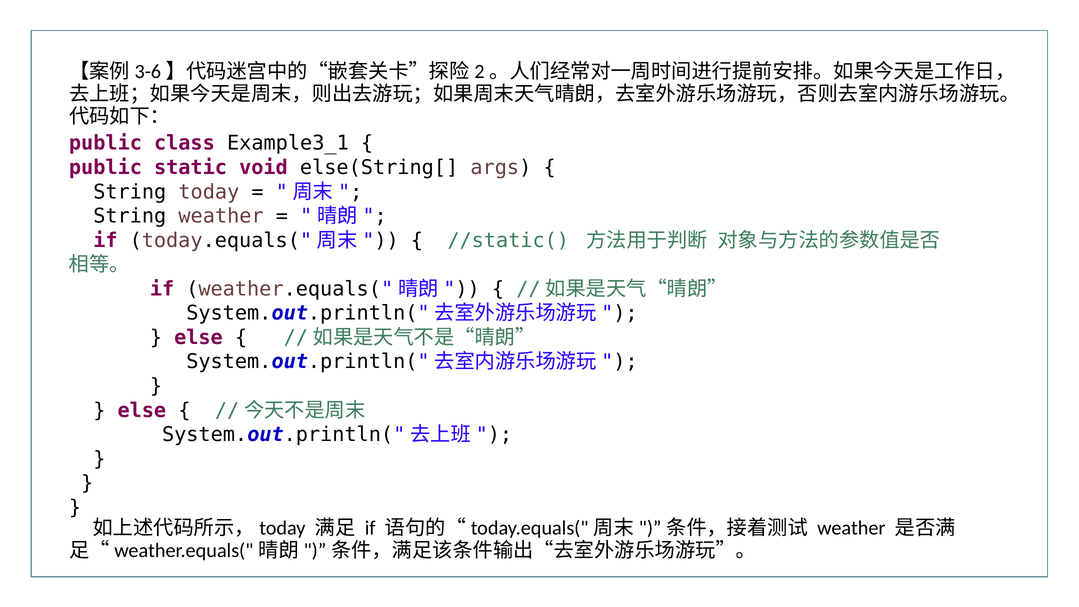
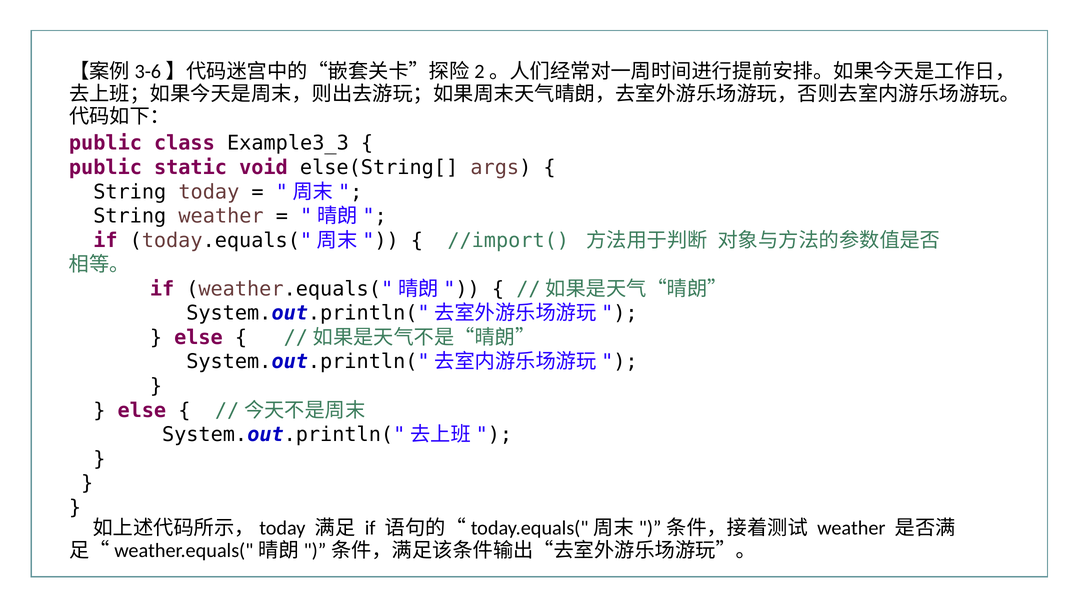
Example3_1: Example3_1 -> Example3_3 (288, 143)
//static(: //static( -> //import( (508, 240)
